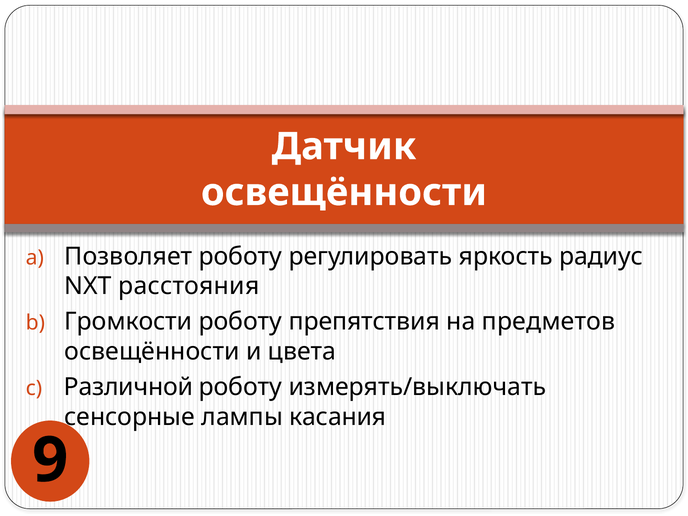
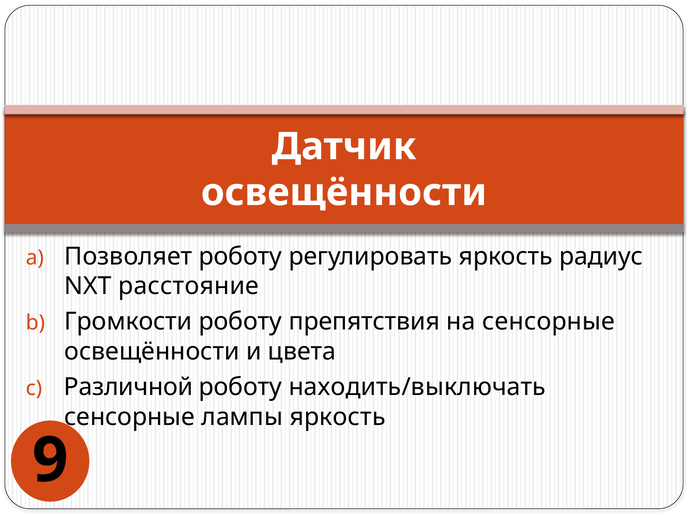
расстояния: расстояния -> расстояние (189, 286)
на предметов: предметов -> сенсорные (549, 322)
измерять/выключать: измерять/выключать -> находить/выключать (417, 387)
лампы касания: касания -> яркость (338, 417)
